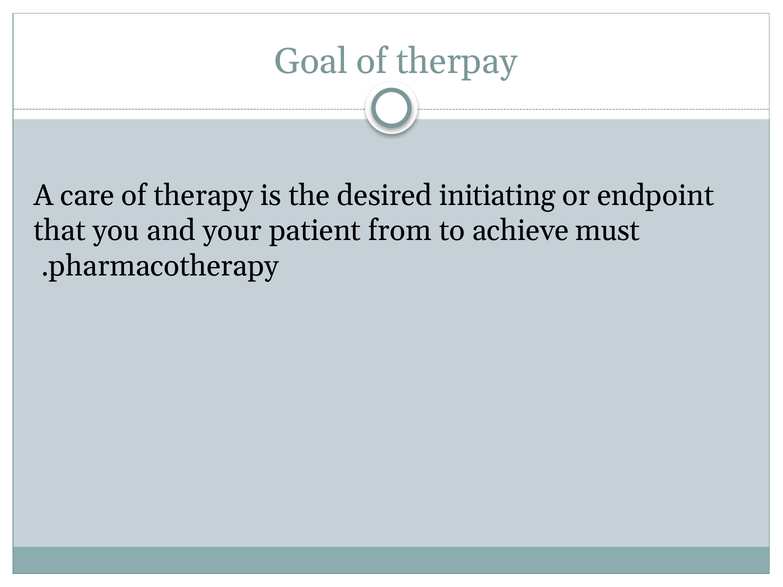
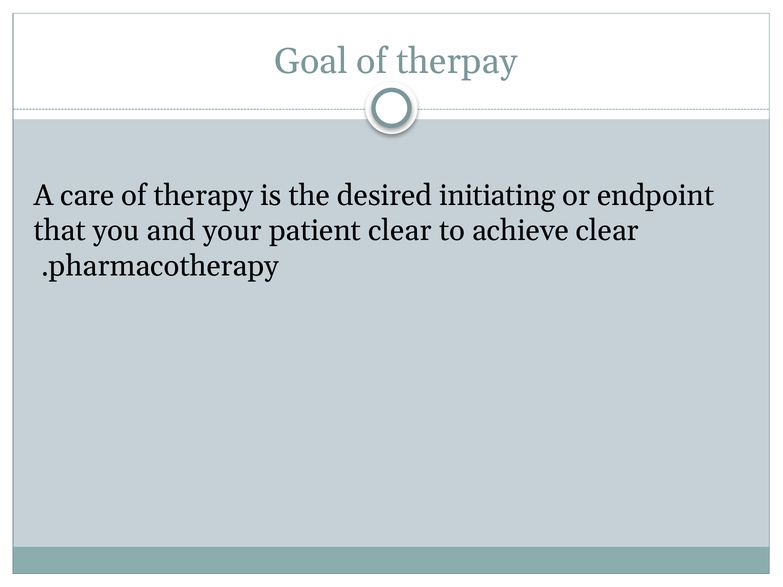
patient from: from -> clear (400, 231)
achieve must: must -> clear (607, 231)
